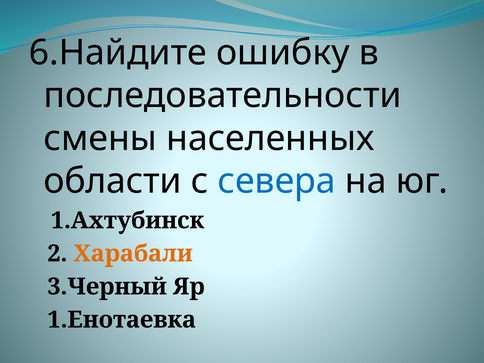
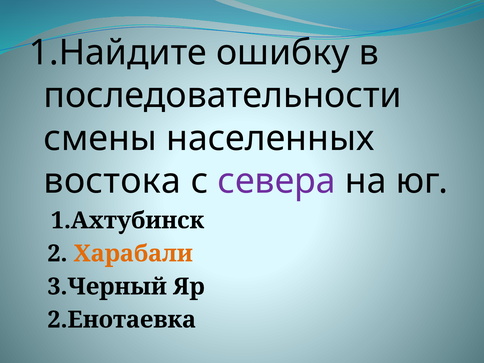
6.Найдите: 6.Найдите -> 1.Найдите (118, 53)
области: области -> востока (112, 181)
севера colour: blue -> purple (277, 181)
1.Енотаевка: 1.Енотаевка -> 2.Енотаевка (122, 320)
